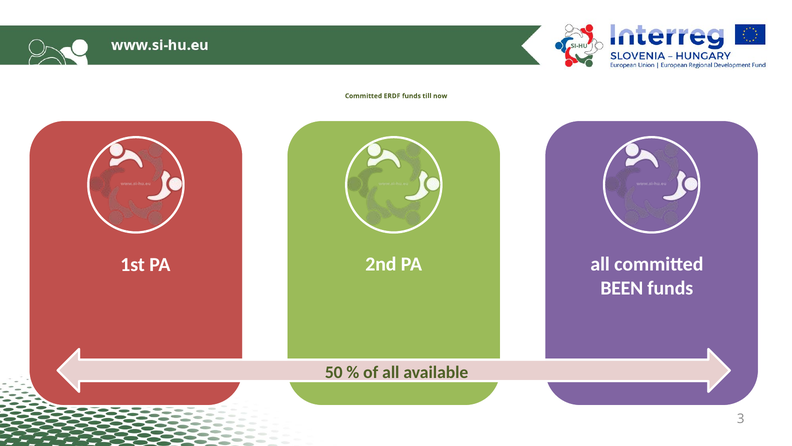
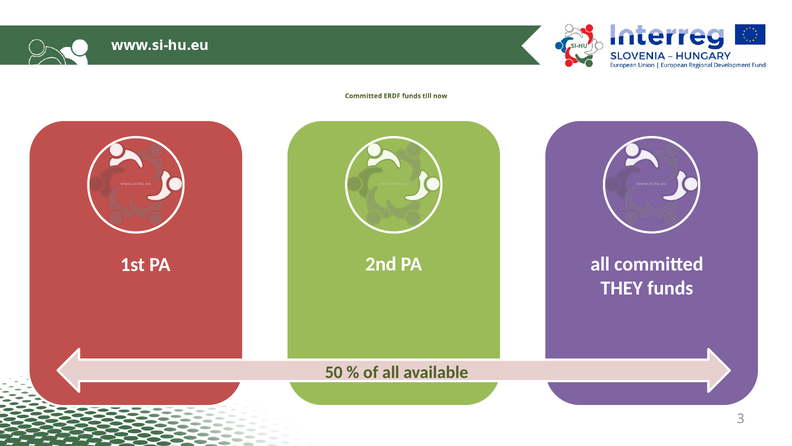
BEEN: BEEN -> THEY (622, 288)
